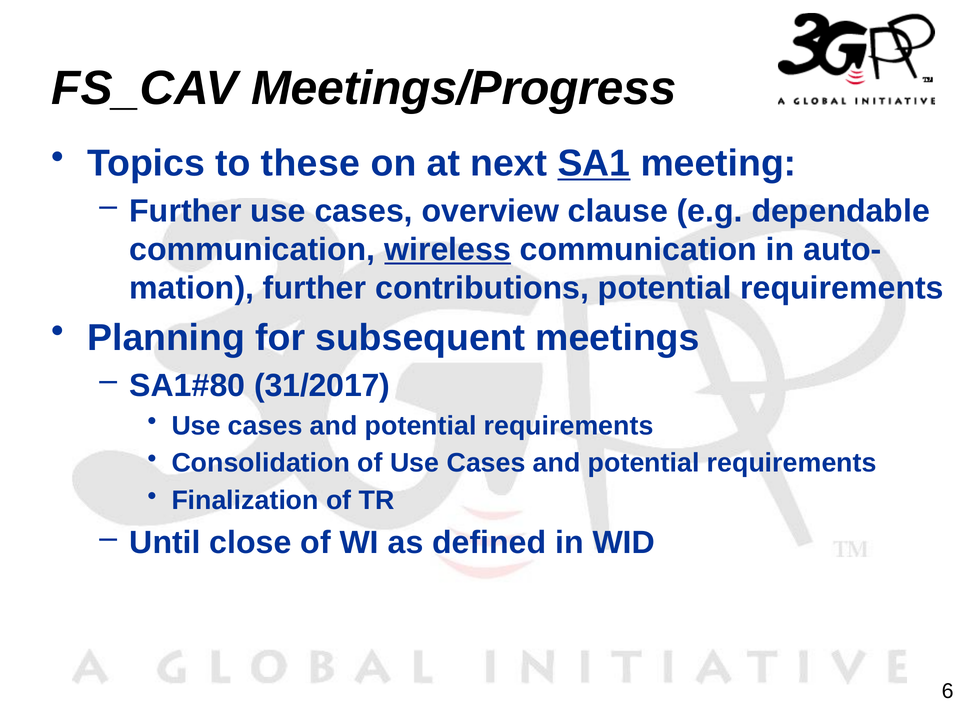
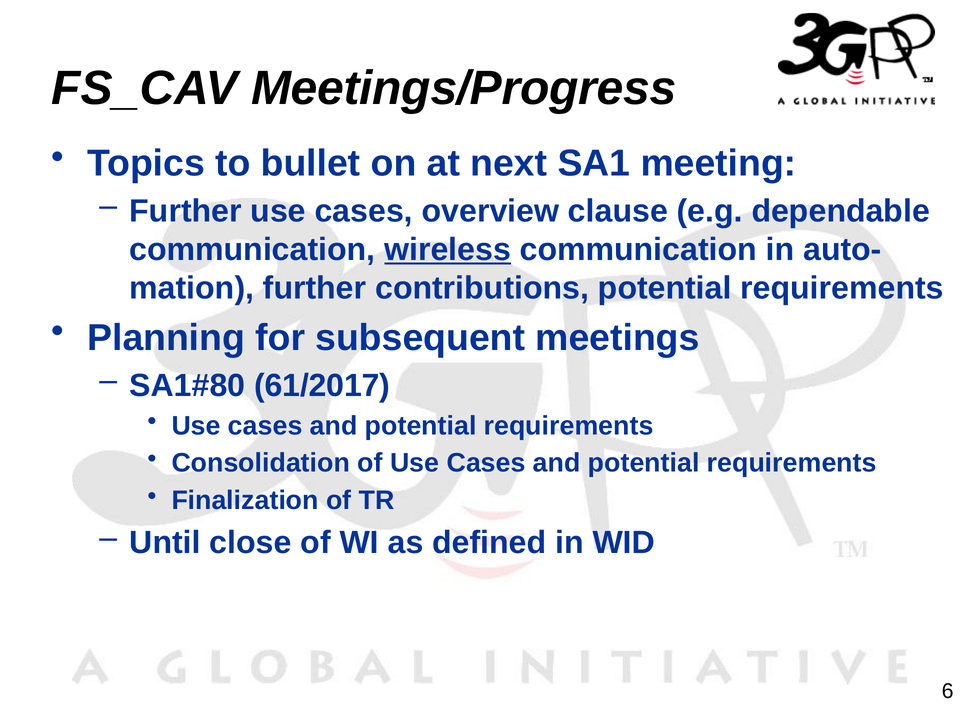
these: these -> bullet (311, 163)
SA1 underline: present -> none (594, 163)
31/2017: 31/2017 -> 61/2017 (322, 386)
